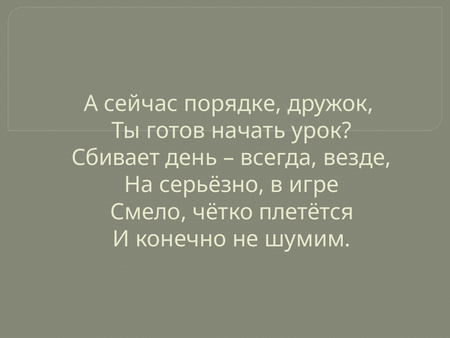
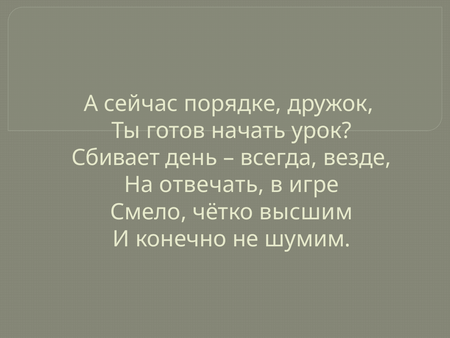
серьёзно: серьёзно -> отвечать (212, 185)
плетётся: плетётся -> высшим (306, 212)
